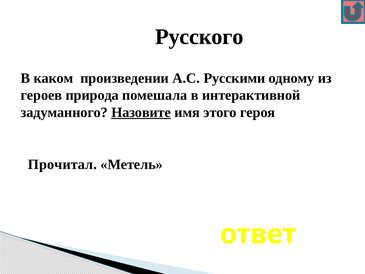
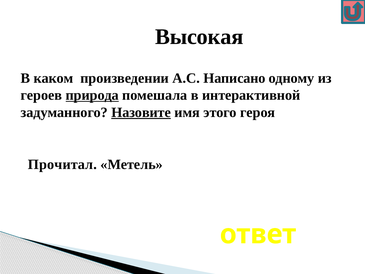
Русского: Русского -> Высокая (199, 37)
Русскими: Русскими -> Написано (234, 78)
природа underline: none -> present (92, 95)
